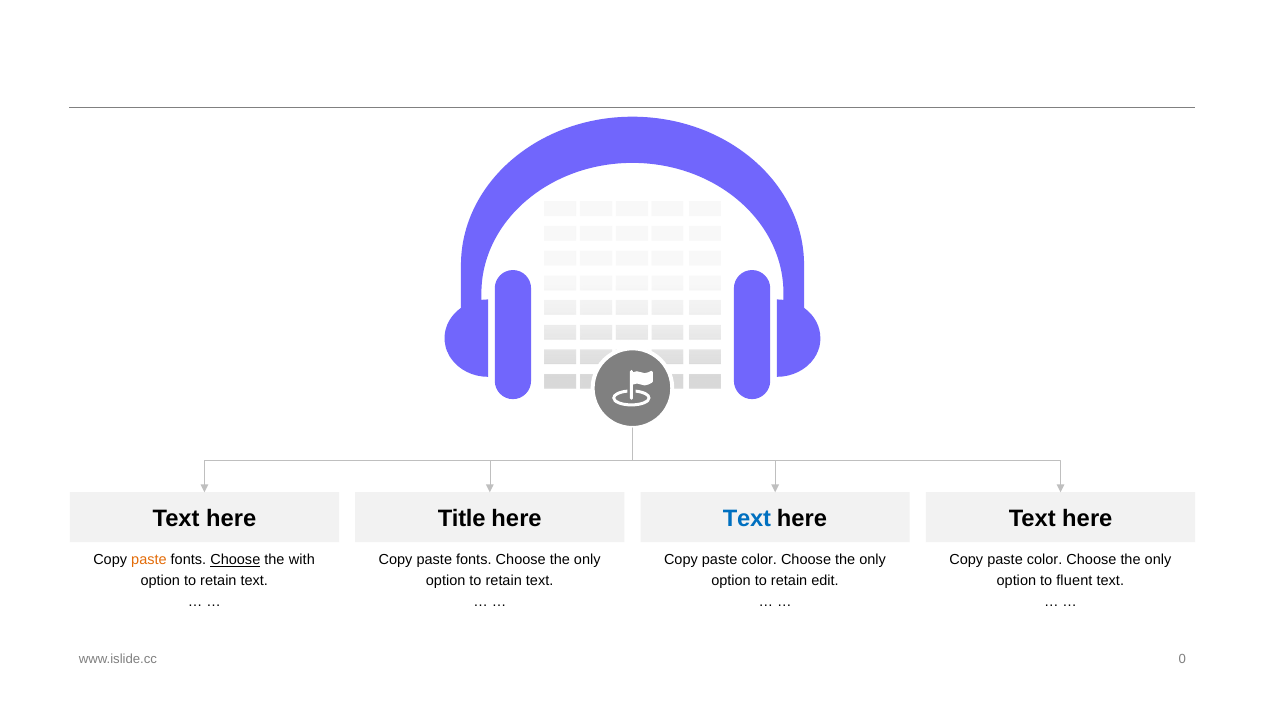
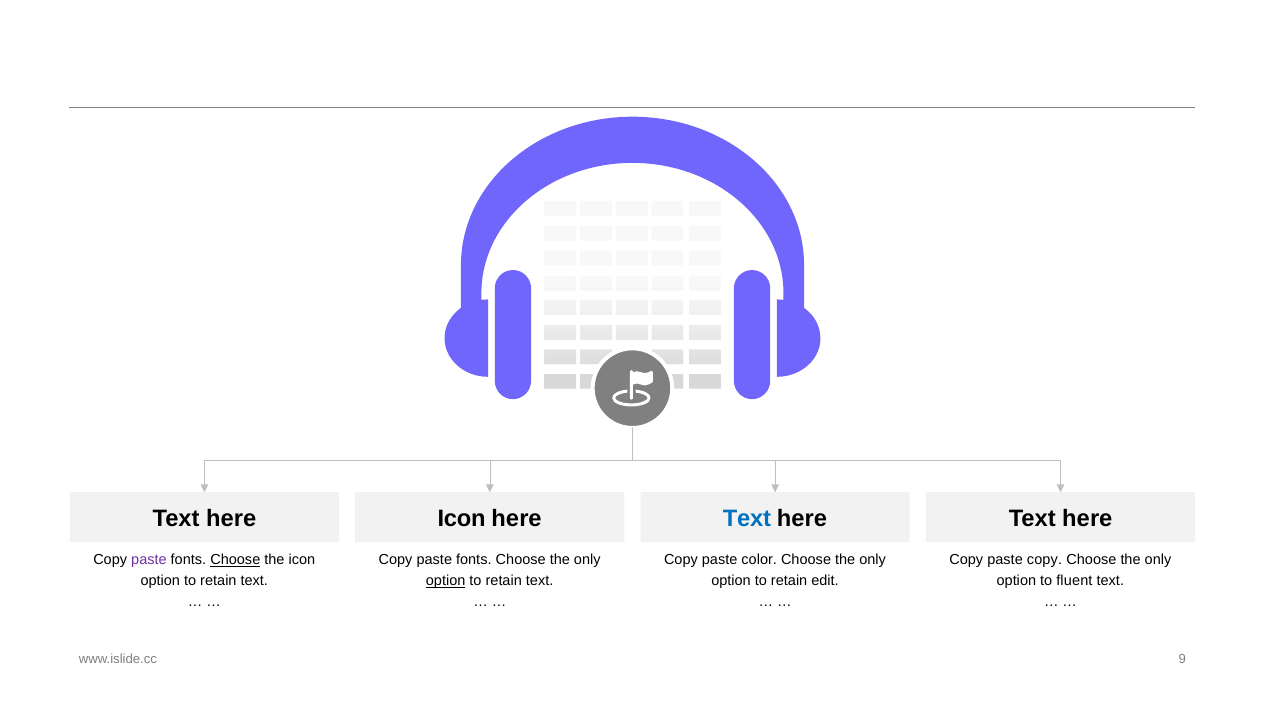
Title: Title -> Icon (462, 518)
paste colour: orange -> purple (149, 560)
the with: with -> icon (302, 560)
color: color -> copy (1044, 560)
option underline: none -> present (446, 581)
0: 0 -> 9 (1182, 659)
